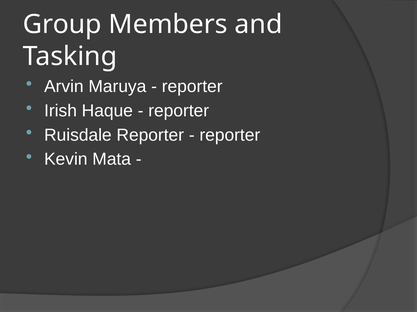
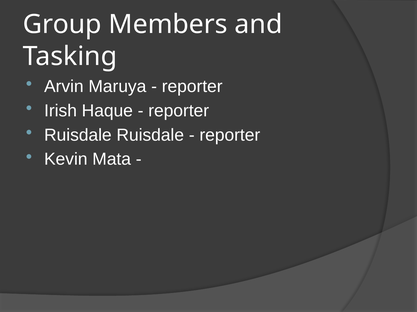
Ruisdale Reporter: Reporter -> Ruisdale (150, 135)
